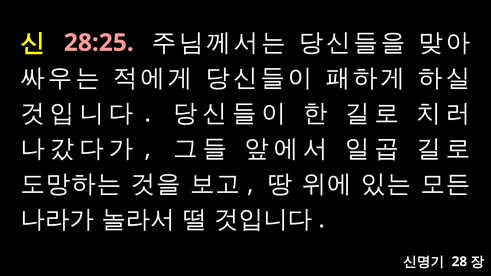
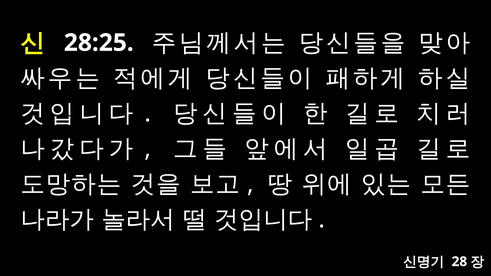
28:25 colour: pink -> white (99, 43)
